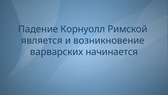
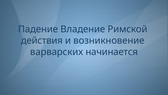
Корнуолл: Корнуолл -> Владение (83, 29)
является: является -> действия (42, 40)
